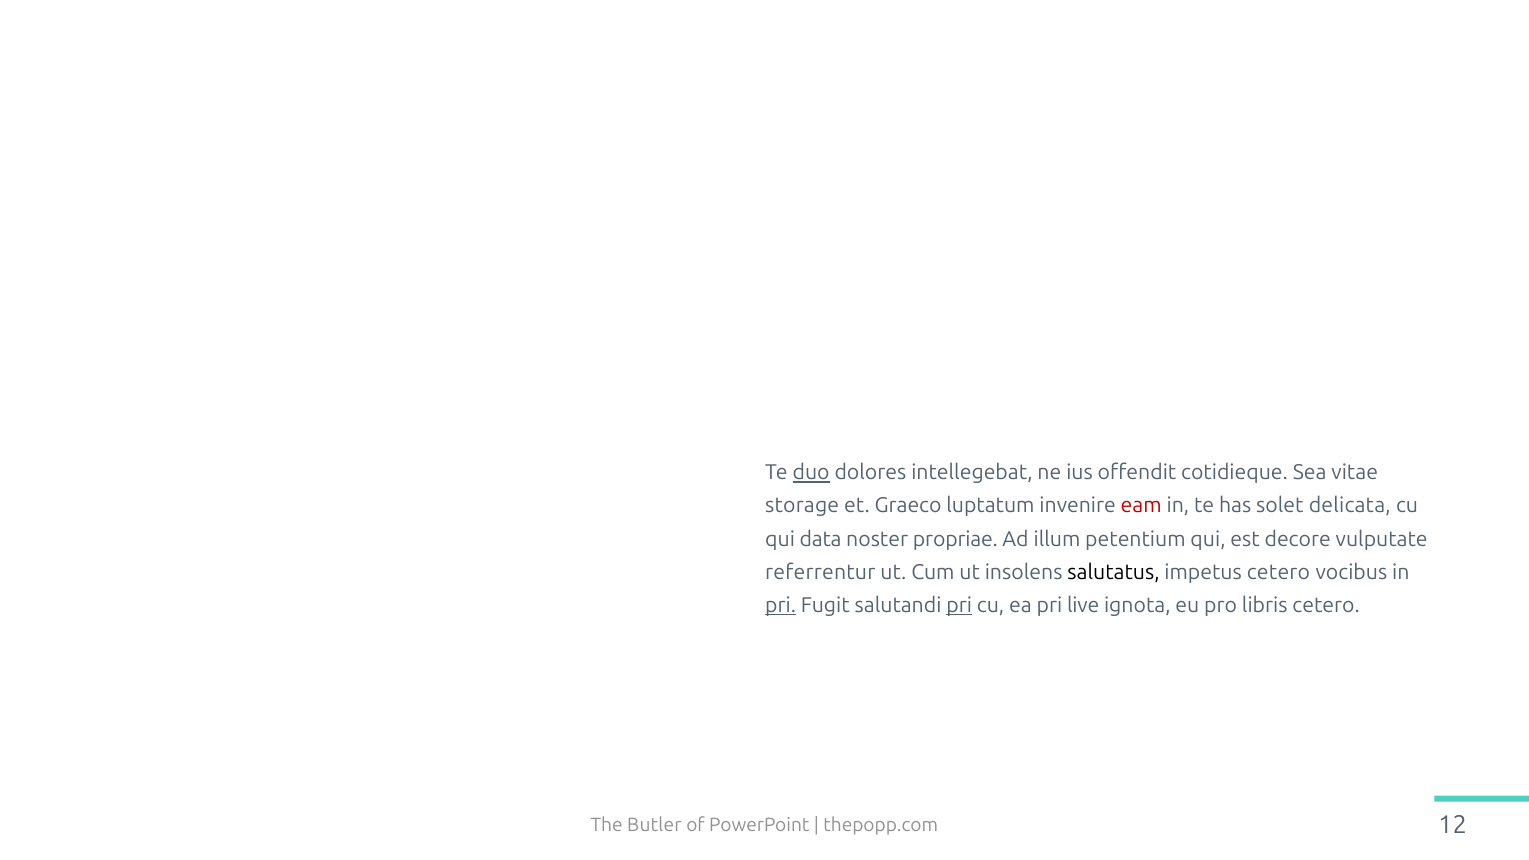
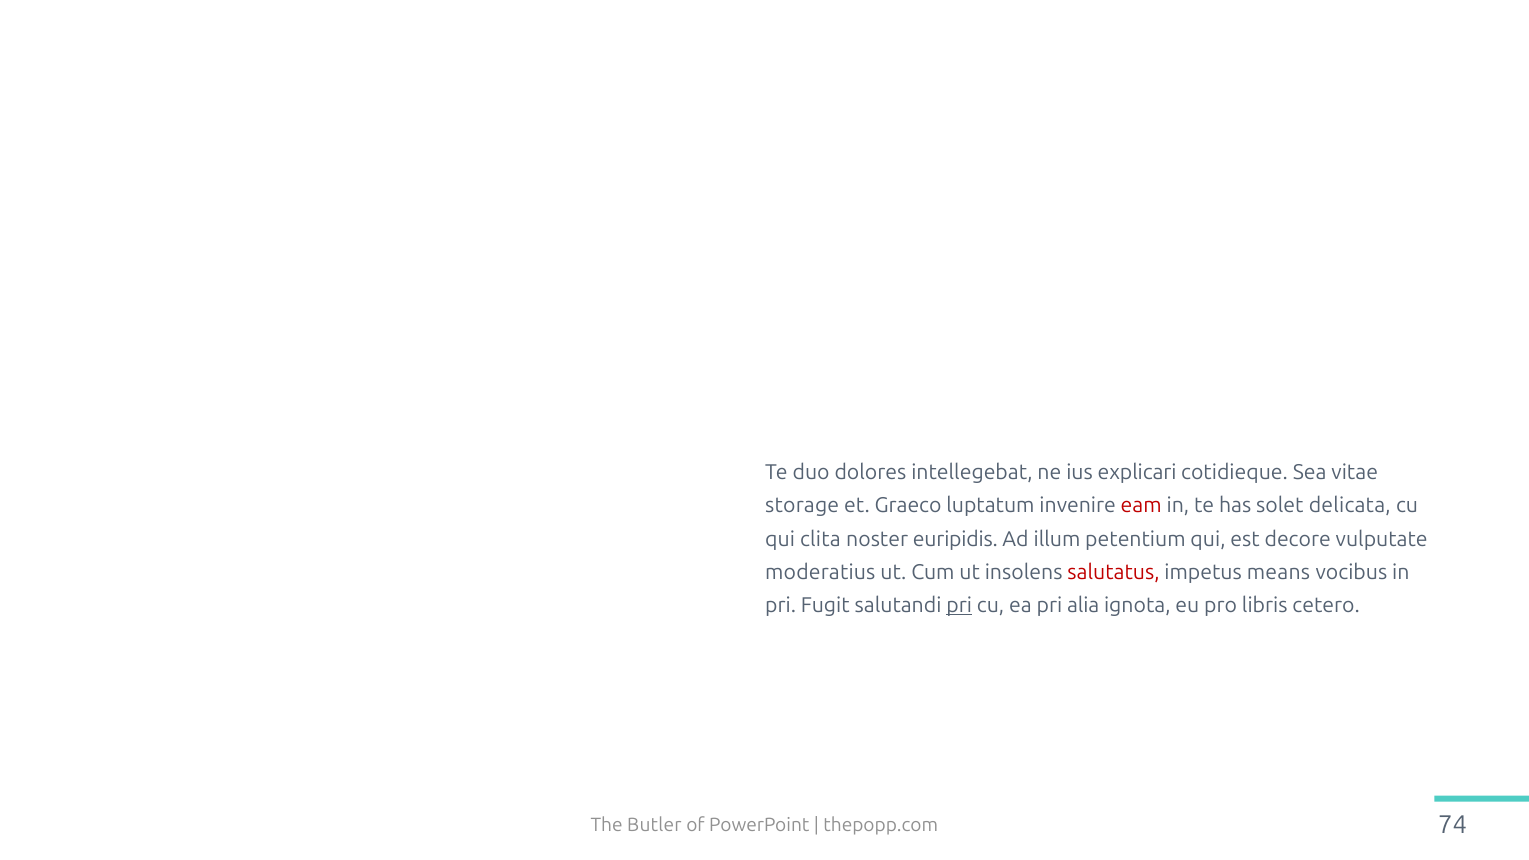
duo underline: present -> none (811, 473)
offendit: offendit -> explicari (1137, 473)
data: data -> clita (820, 539)
propriae: propriae -> euripidis (955, 539)
referrentur: referrentur -> moderatius (820, 572)
salutatus colour: black -> red (1113, 572)
impetus cetero: cetero -> means (1279, 572)
pri underline: present -> none (781, 605)
live: live -> alia (1083, 605)
12: 12 -> 74 (1453, 825)
